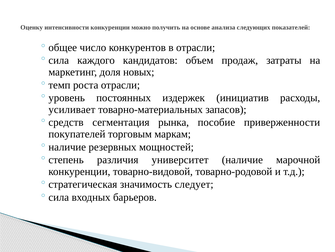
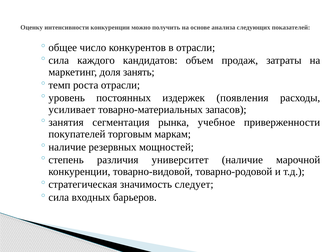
новых: новых -> занять (139, 72)
инициатив: инициатив -> появления (242, 98)
средств: средств -> занятия (66, 122)
пособие: пособие -> учебное (216, 122)
